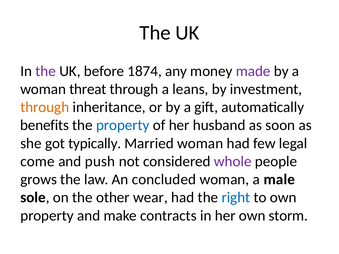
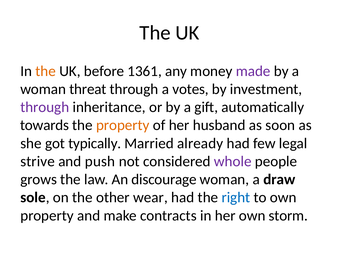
the colour: purple -> orange (46, 71)
1874: 1874 -> 1361 (145, 71)
leans: leans -> votes (191, 89)
through colour: orange -> purple (45, 107)
benefits: benefits -> towards (45, 125)
property colour: blue -> orange (123, 125)
Married woman: woman -> already (200, 143)
come: come -> strive (38, 162)
concluded: concluded -> discourage (164, 180)
male: male -> draw (279, 180)
